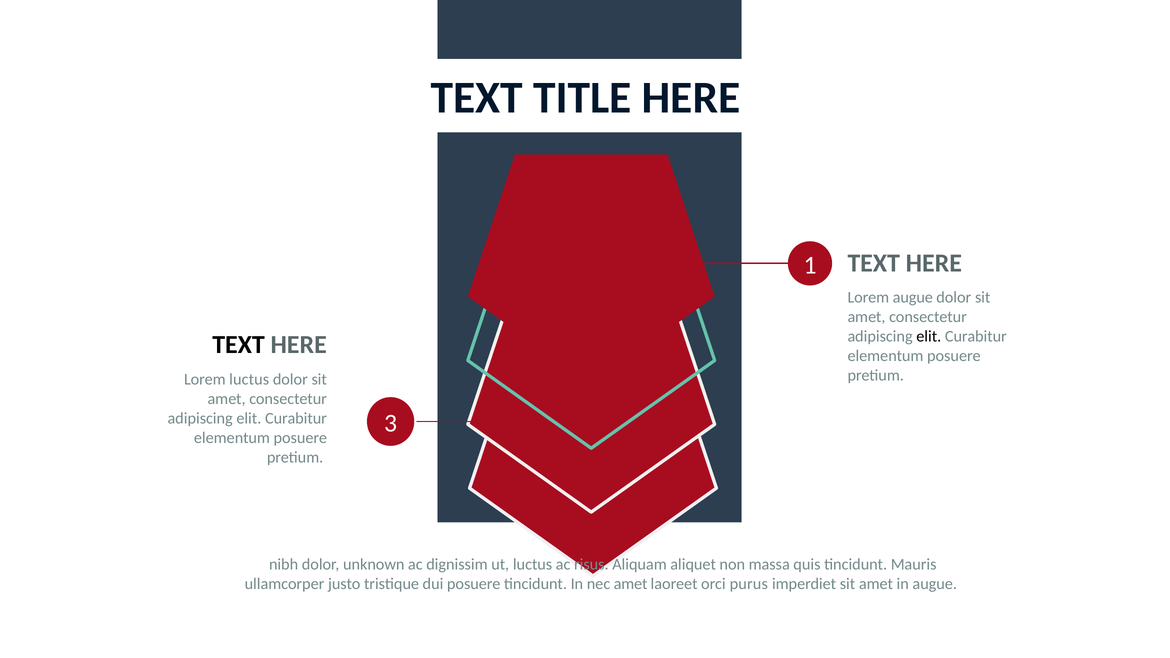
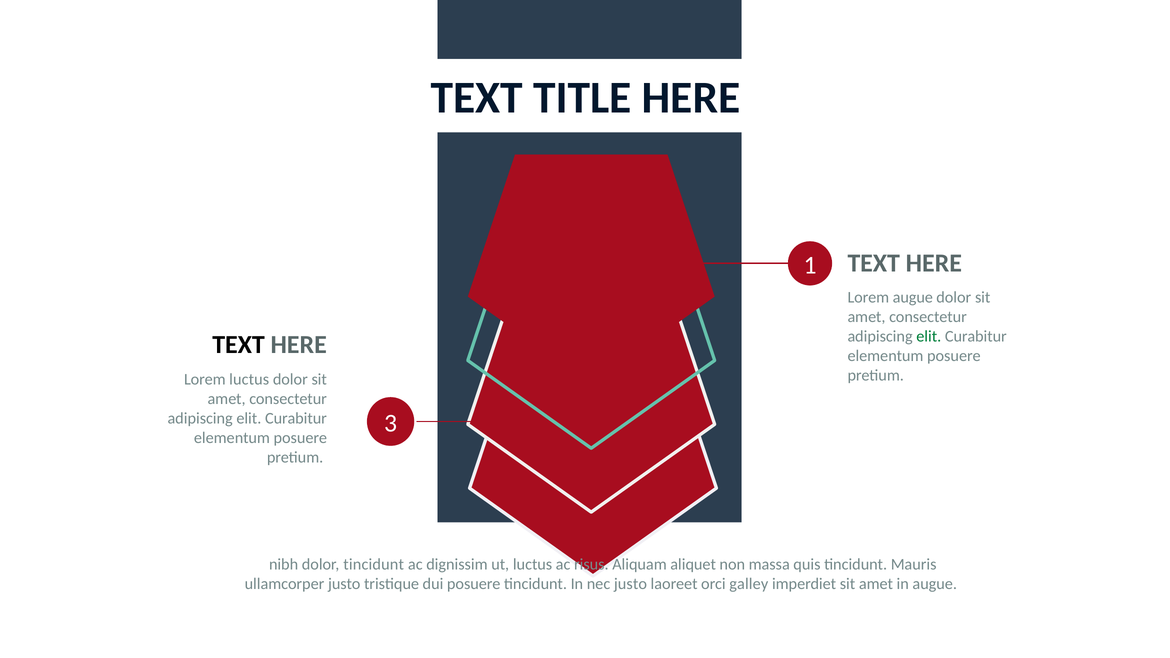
elit colour: black -> green (929, 337)
dolor unknown: unknown -> tincidunt (374, 564)
nec amet: amet -> justo (630, 584)
purus: purus -> galley (749, 584)
